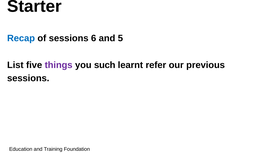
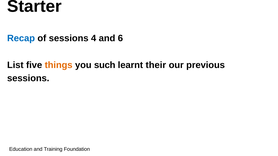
6: 6 -> 4 (94, 38)
5: 5 -> 6 (120, 38)
things colour: purple -> orange (59, 65)
refer: refer -> their (156, 65)
